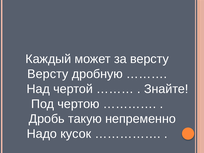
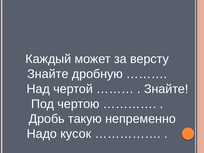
Версту: Версту -> Знайте (48, 74)
